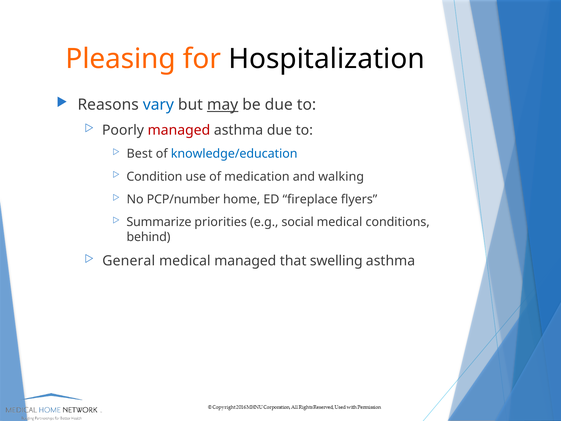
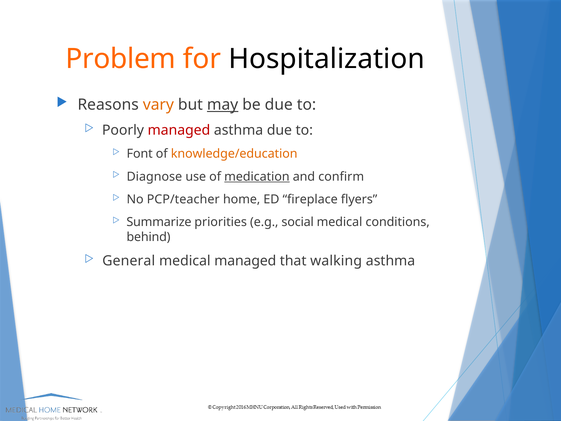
Pleasing: Pleasing -> Problem (121, 59)
vary colour: blue -> orange (158, 105)
Best: Best -> Font (140, 154)
knowledge/education colour: blue -> orange (234, 154)
Condition: Condition -> Diagnose (154, 177)
medication underline: none -> present (257, 177)
walking: walking -> confirm (341, 177)
PCP/number: PCP/number -> PCP/teacher (183, 199)
swelling: swelling -> walking (336, 261)
